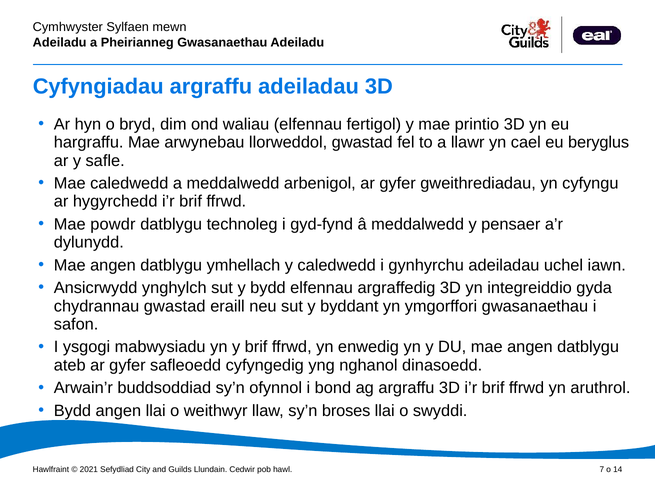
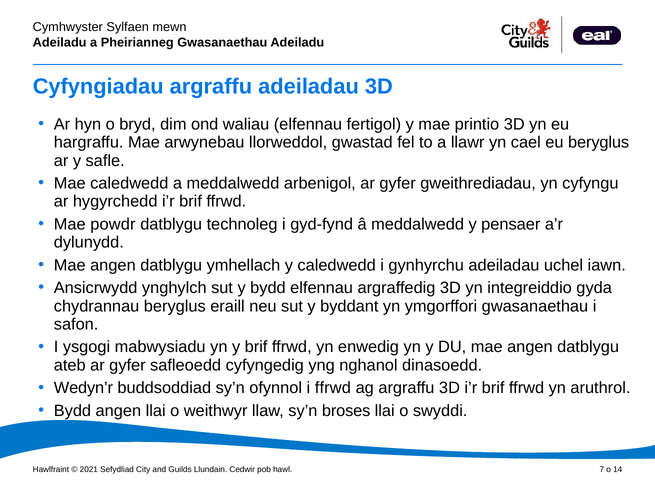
chydrannau gwastad: gwastad -> beryglus (175, 306)
Arwain’r: Arwain’r -> Wedyn’r (83, 388)
i bond: bond -> ffrwd (333, 388)
